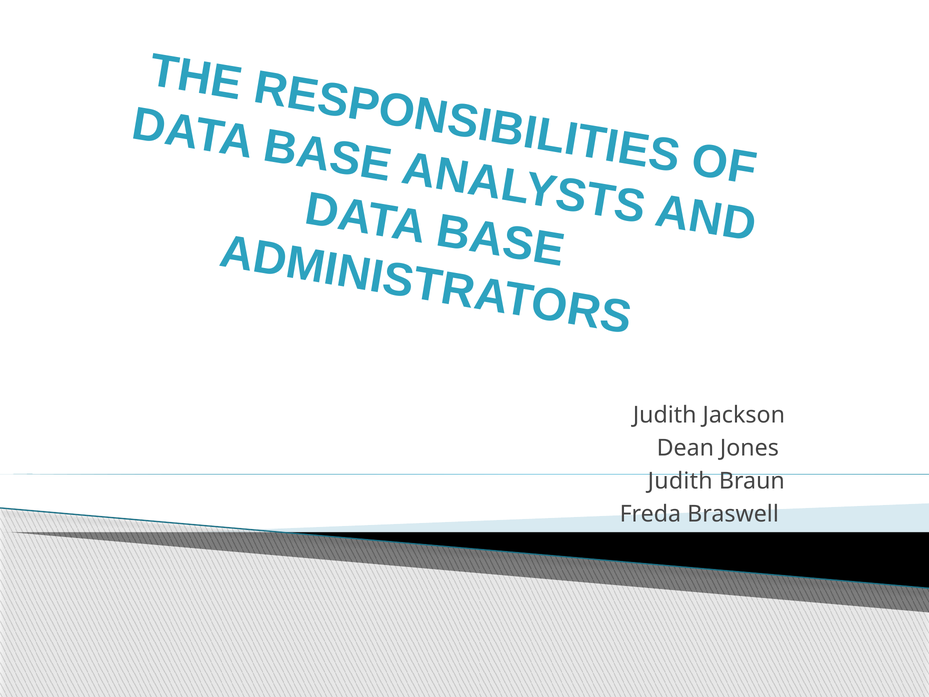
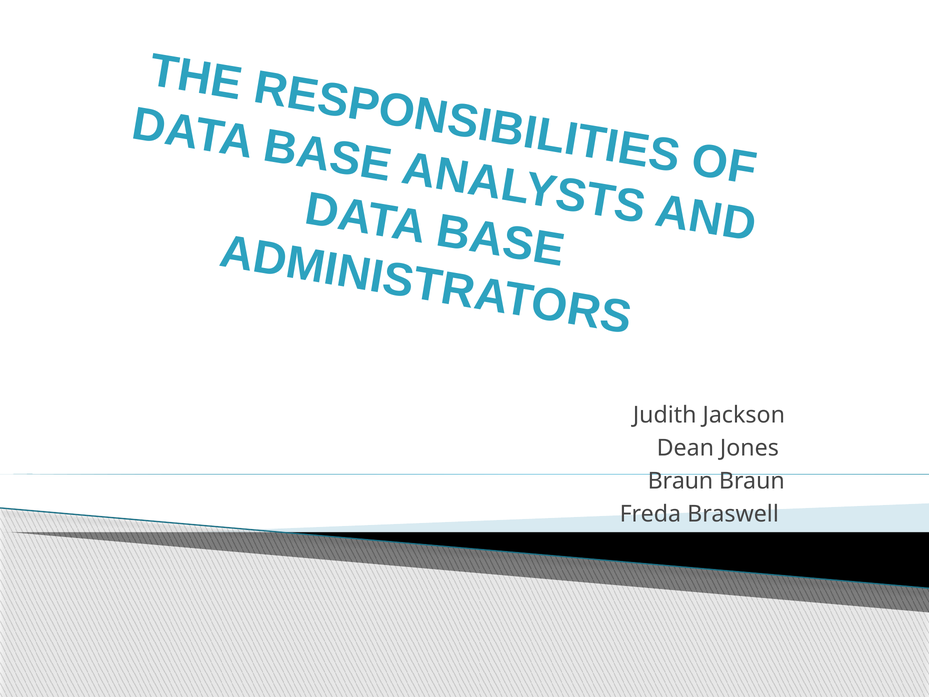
Judith: Judith -> Braun (680, 481)
